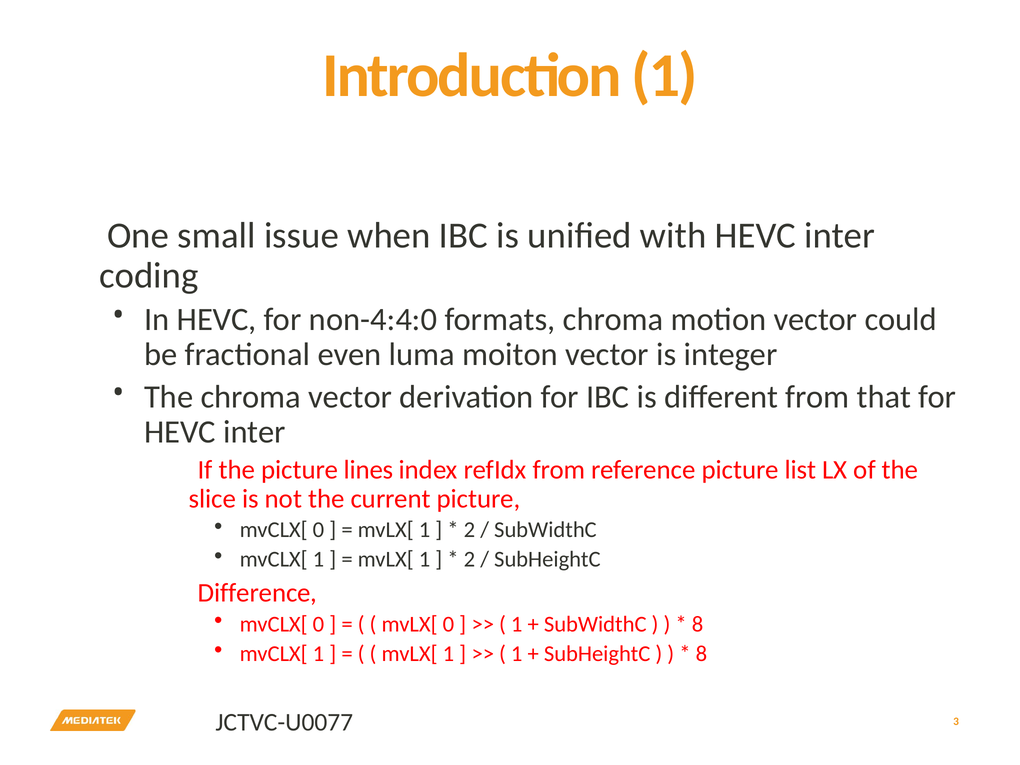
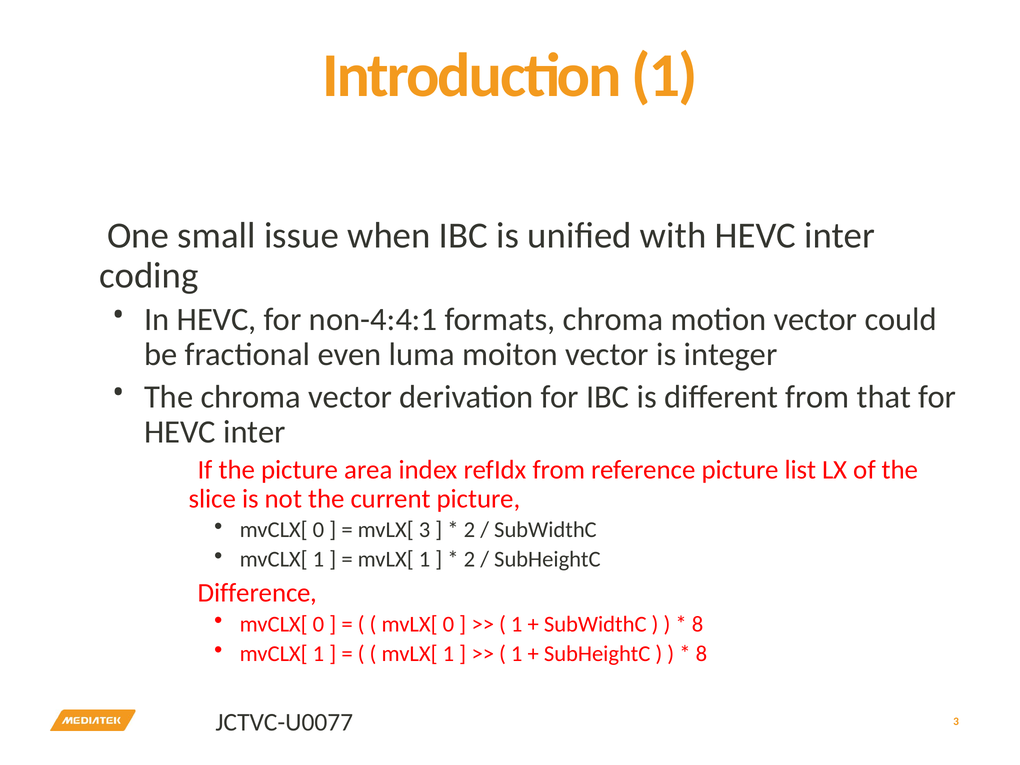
non-4:4:0: non-4:4:0 -> non-4:4:1 (373, 319)
lines: lines -> area (368, 470)
1: 1 -> 3 (425, 530)
